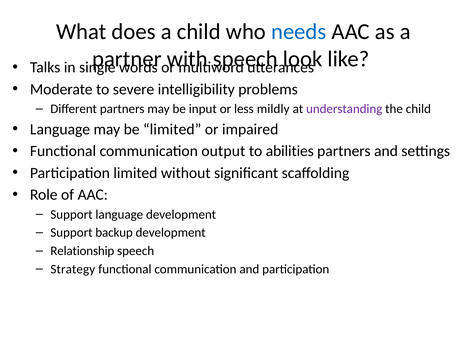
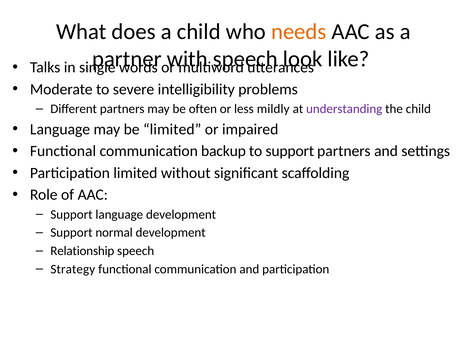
needs colour: blue -> orange (299, 32)
input: input -> often (203, 109)
output: output -> backup (223, 151)
to abilities: abilities -> support (290, 151)
backup: backup -> normal (114, 232)
